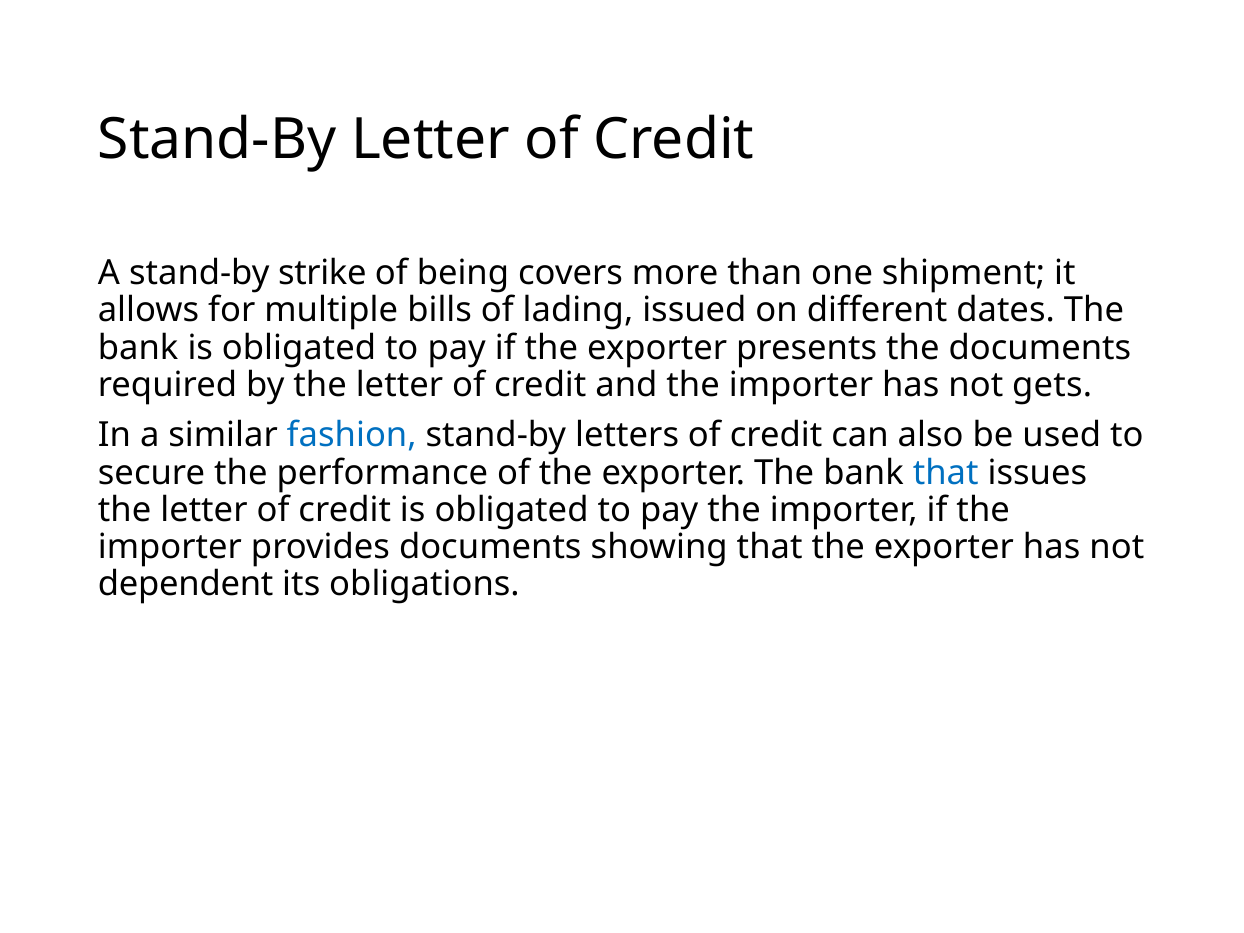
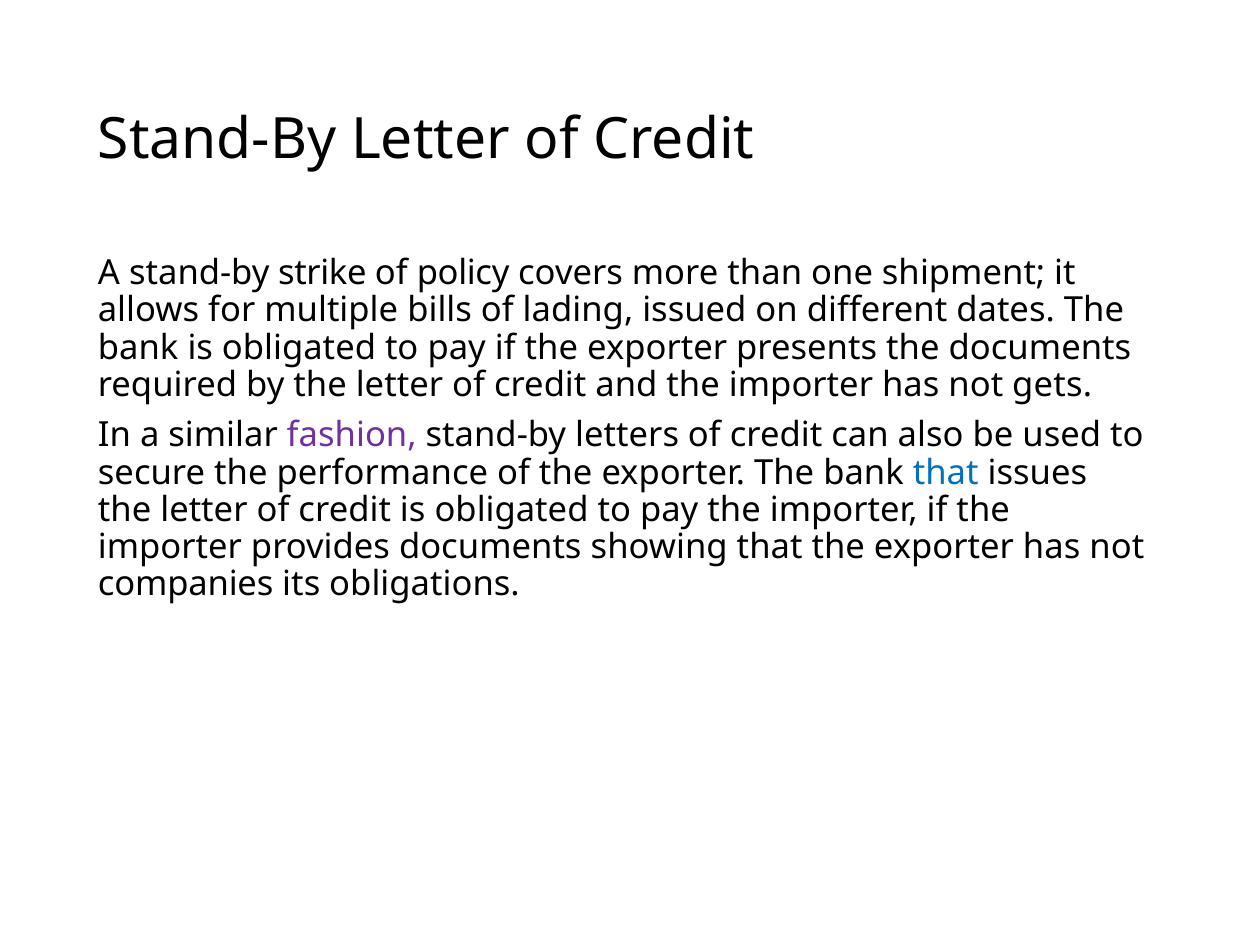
being: being -> policy (463, 273)
fashion colour: blue -> purple (352, 435)
dependent: dependent -> companies (186, 585)
